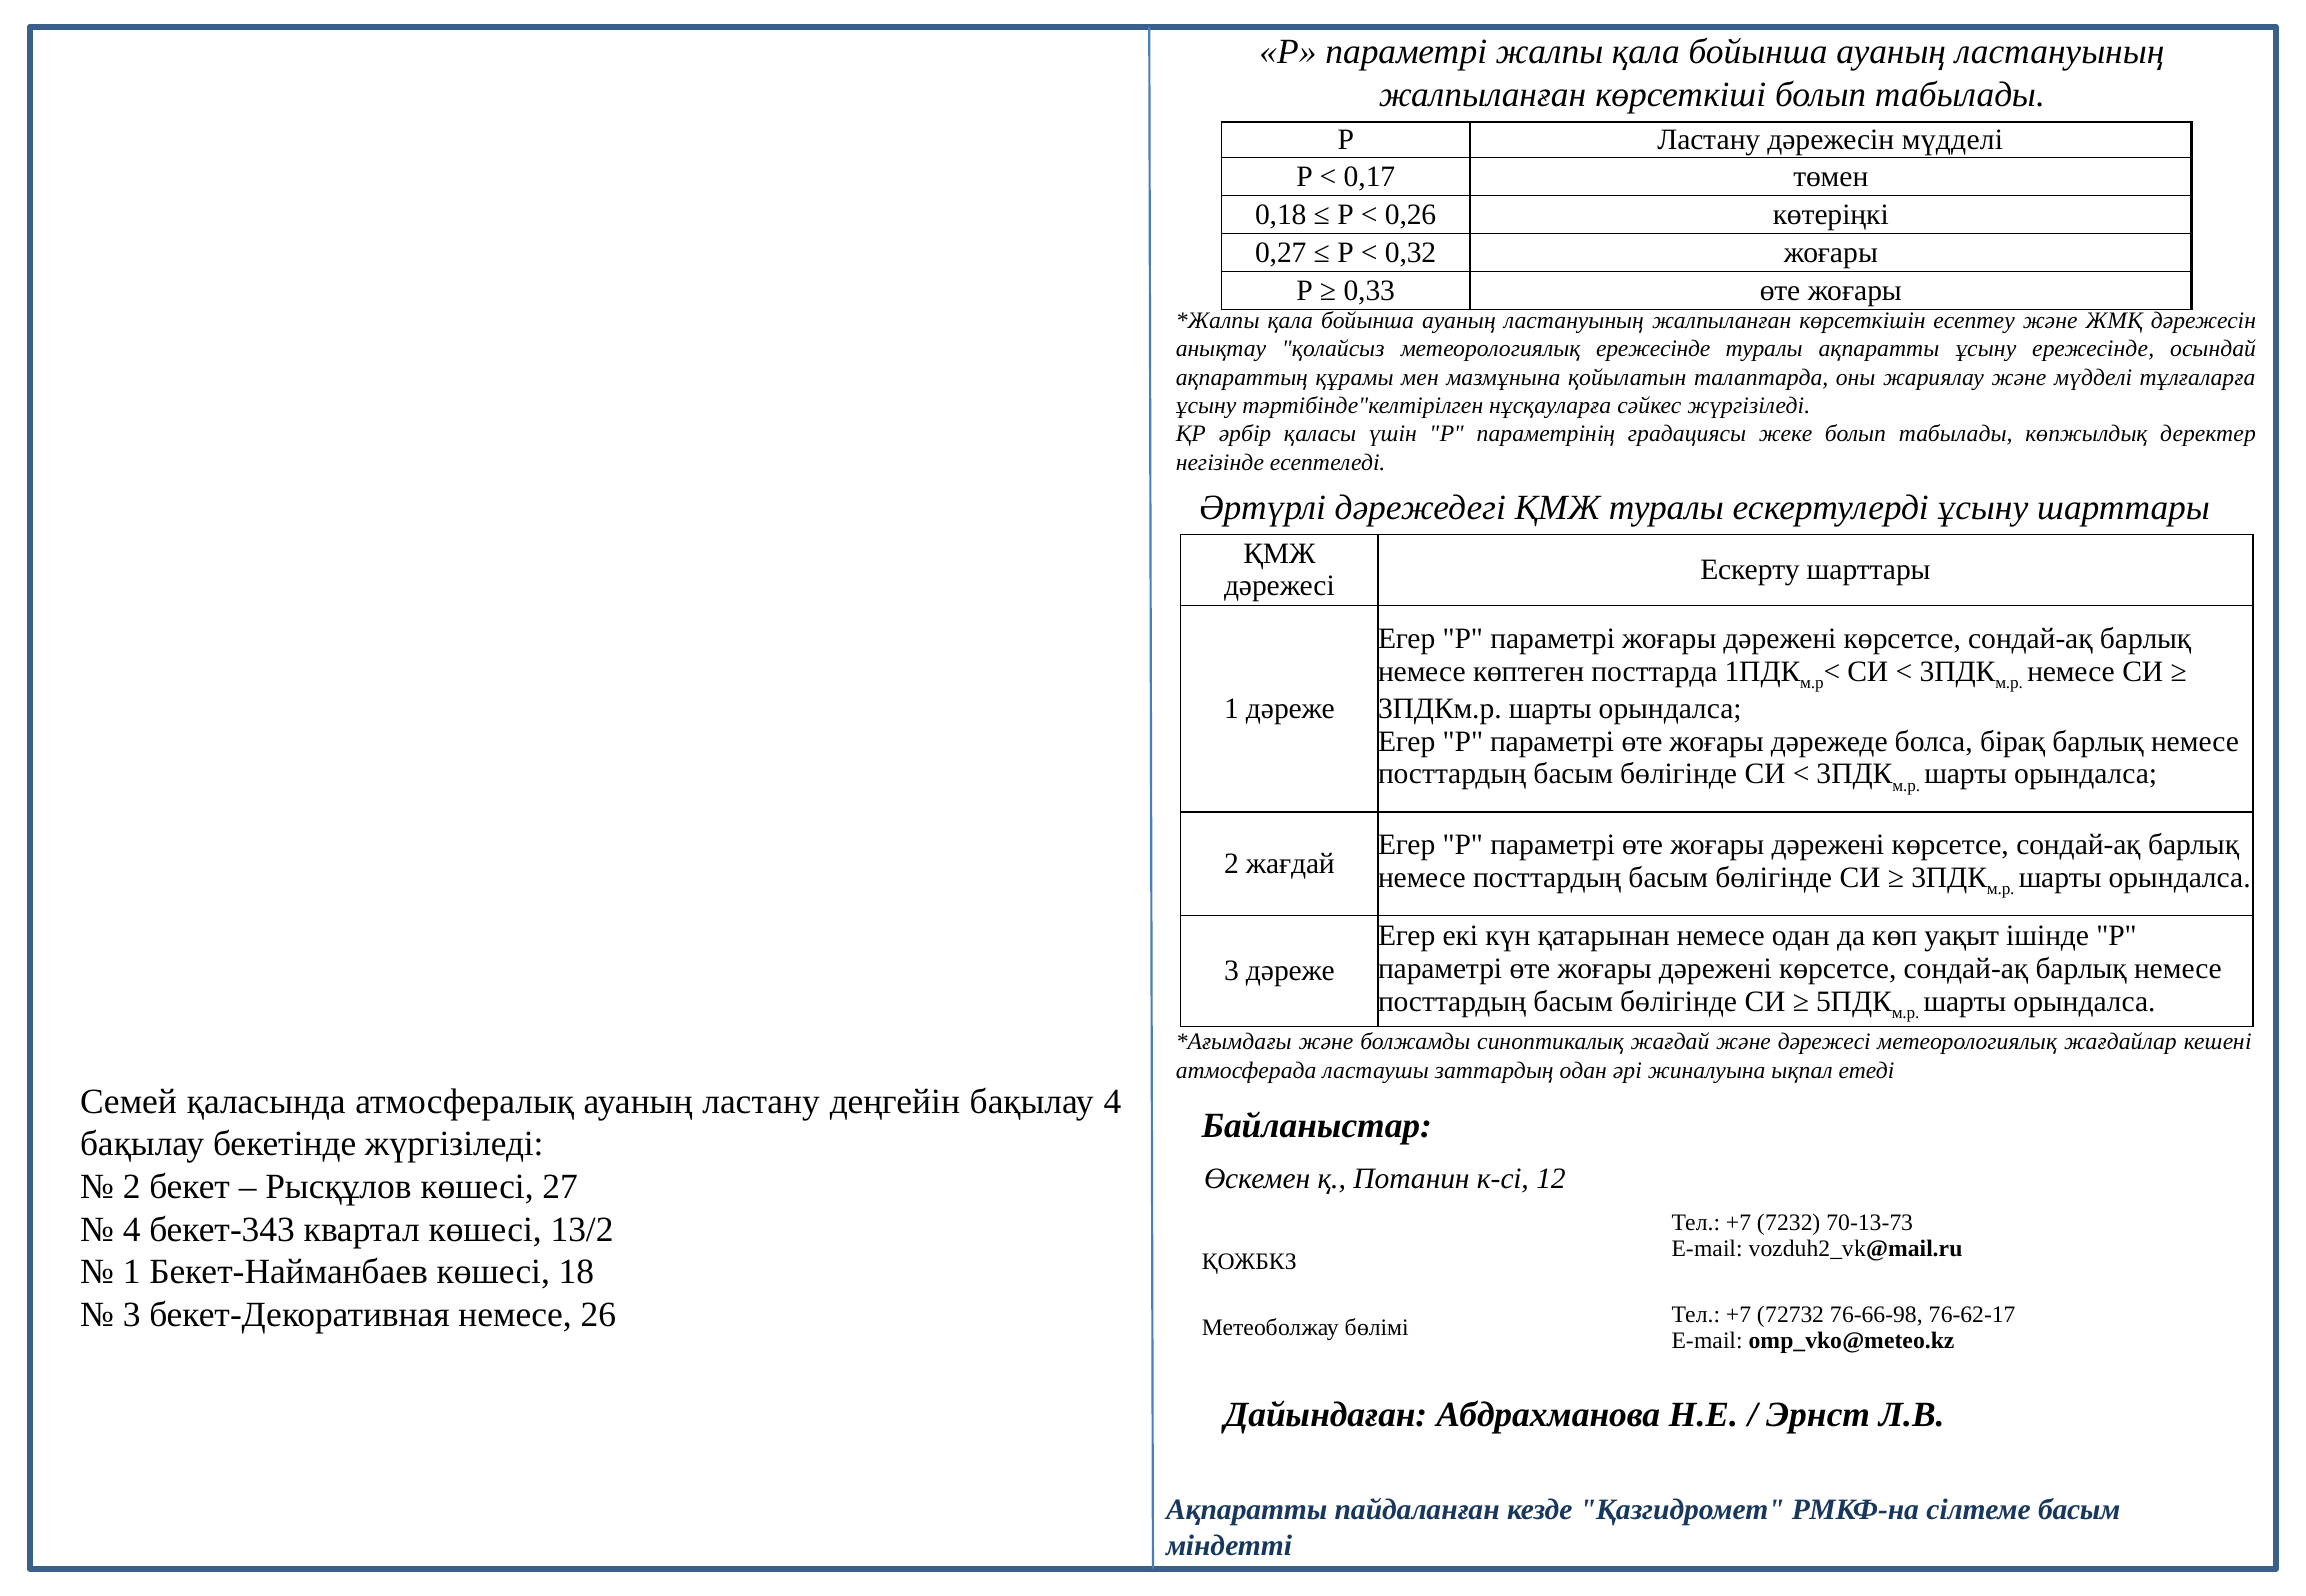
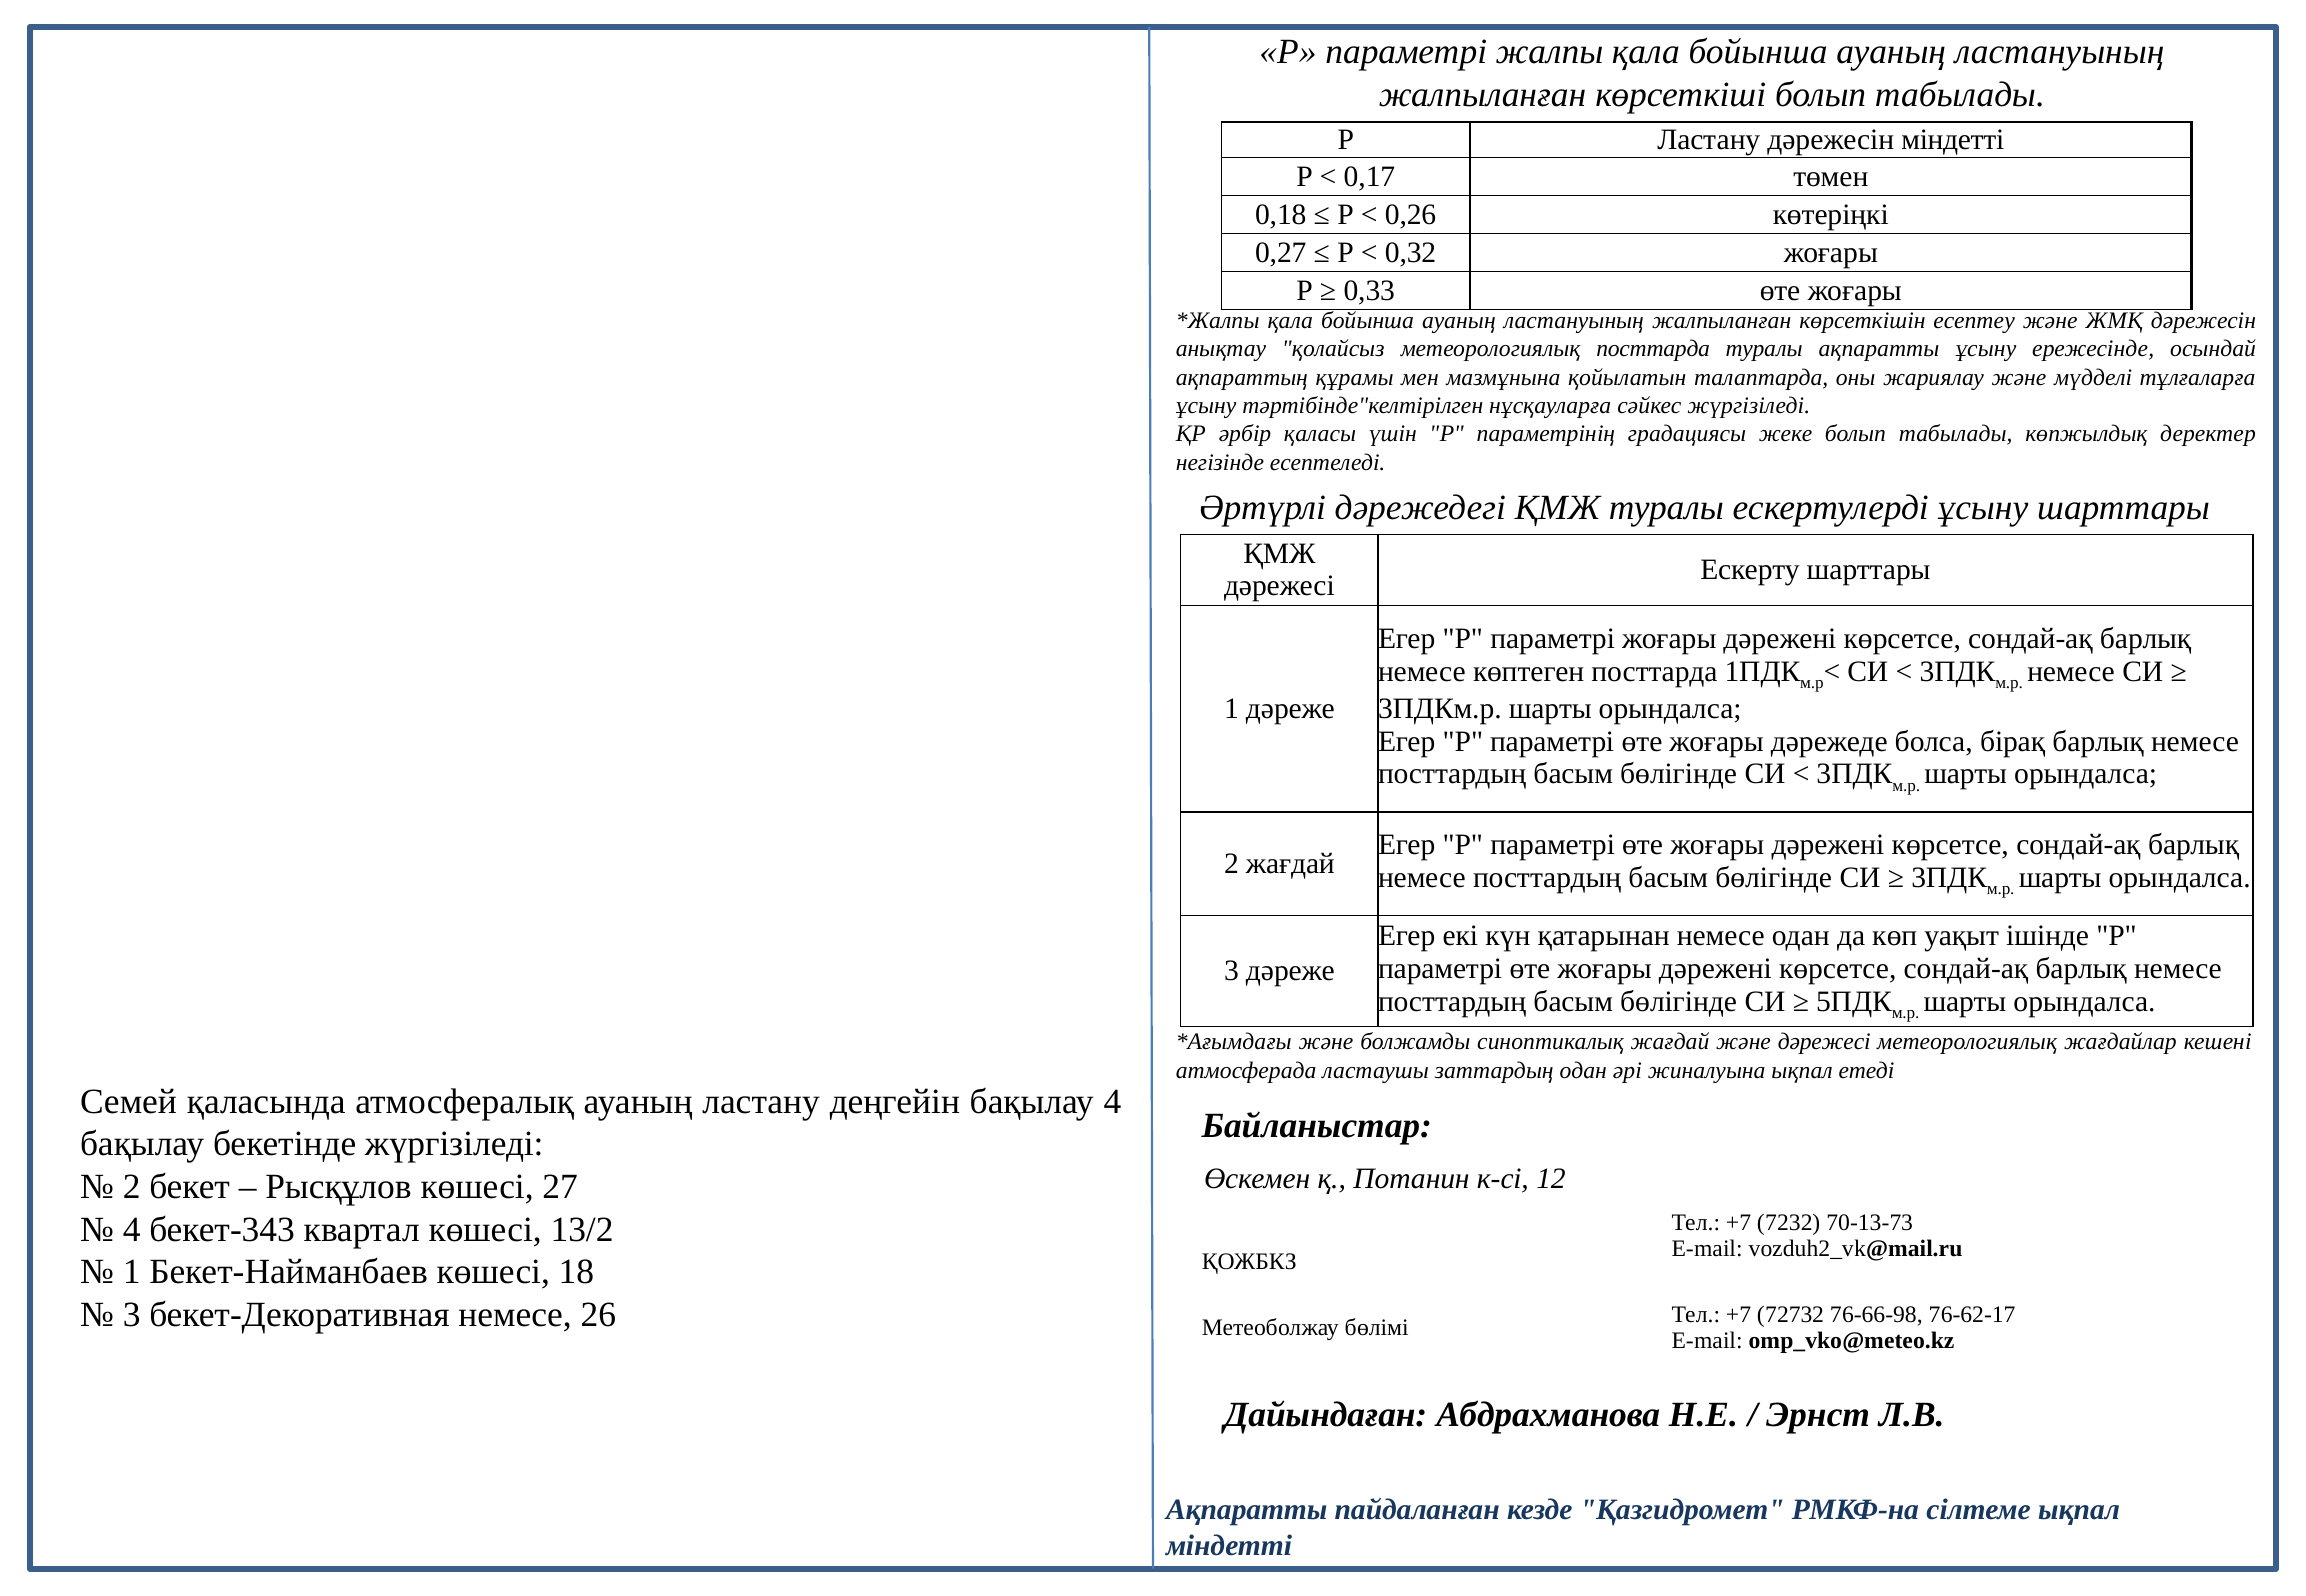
дәрежесін мүдделі: мүдделі -> міндетті (1953, 140)
метеорологиялық ережесінде: ережесінде -> посттарда (1653, 349)
сілтеме басым: басым -> ықпал (2079, 1510)
